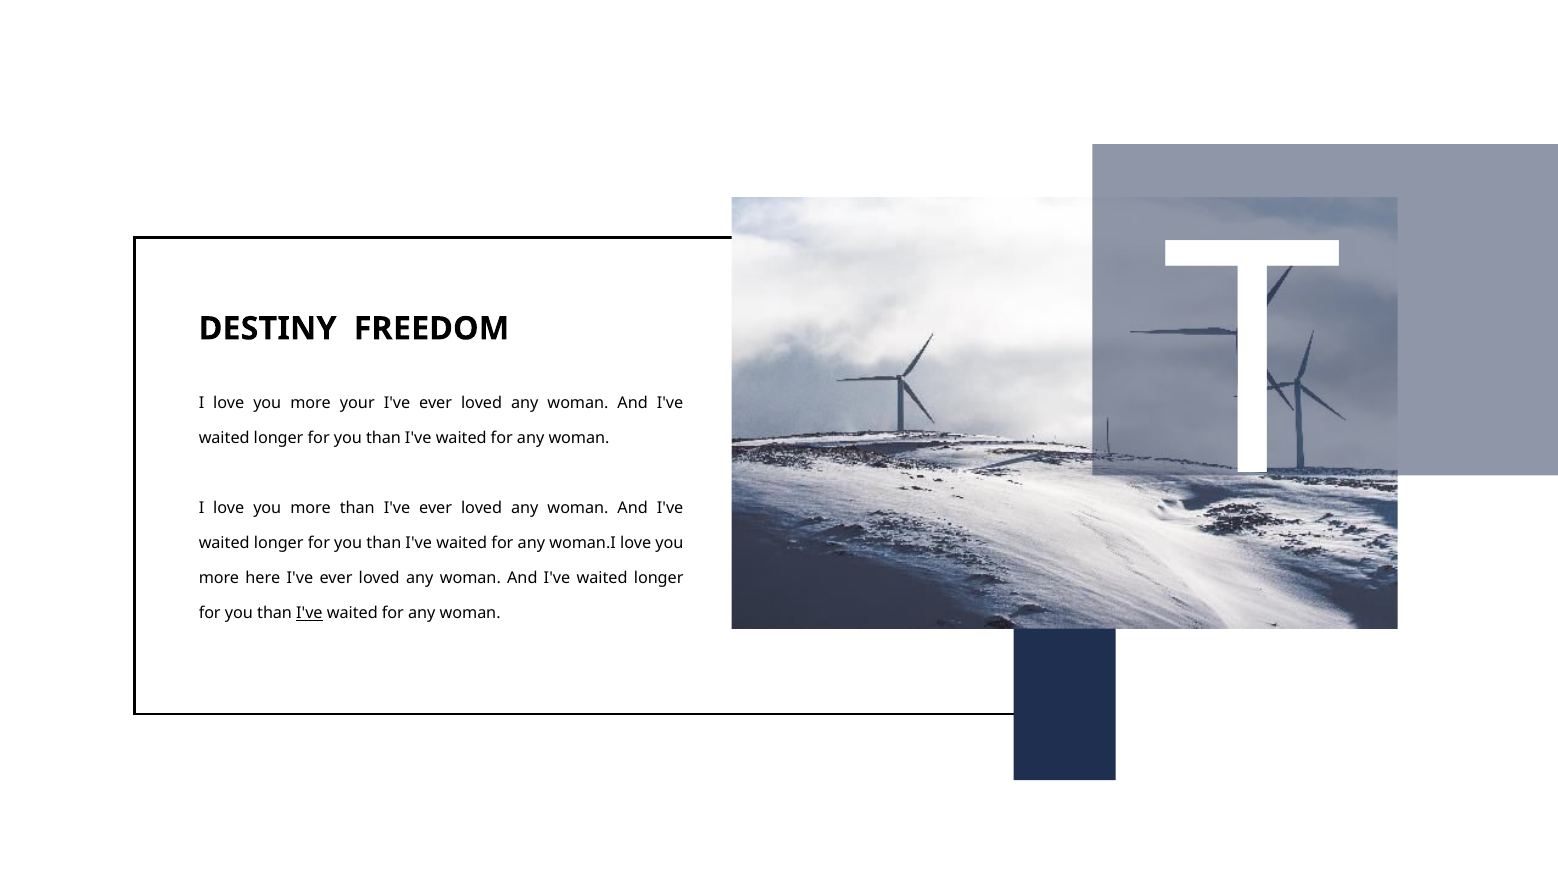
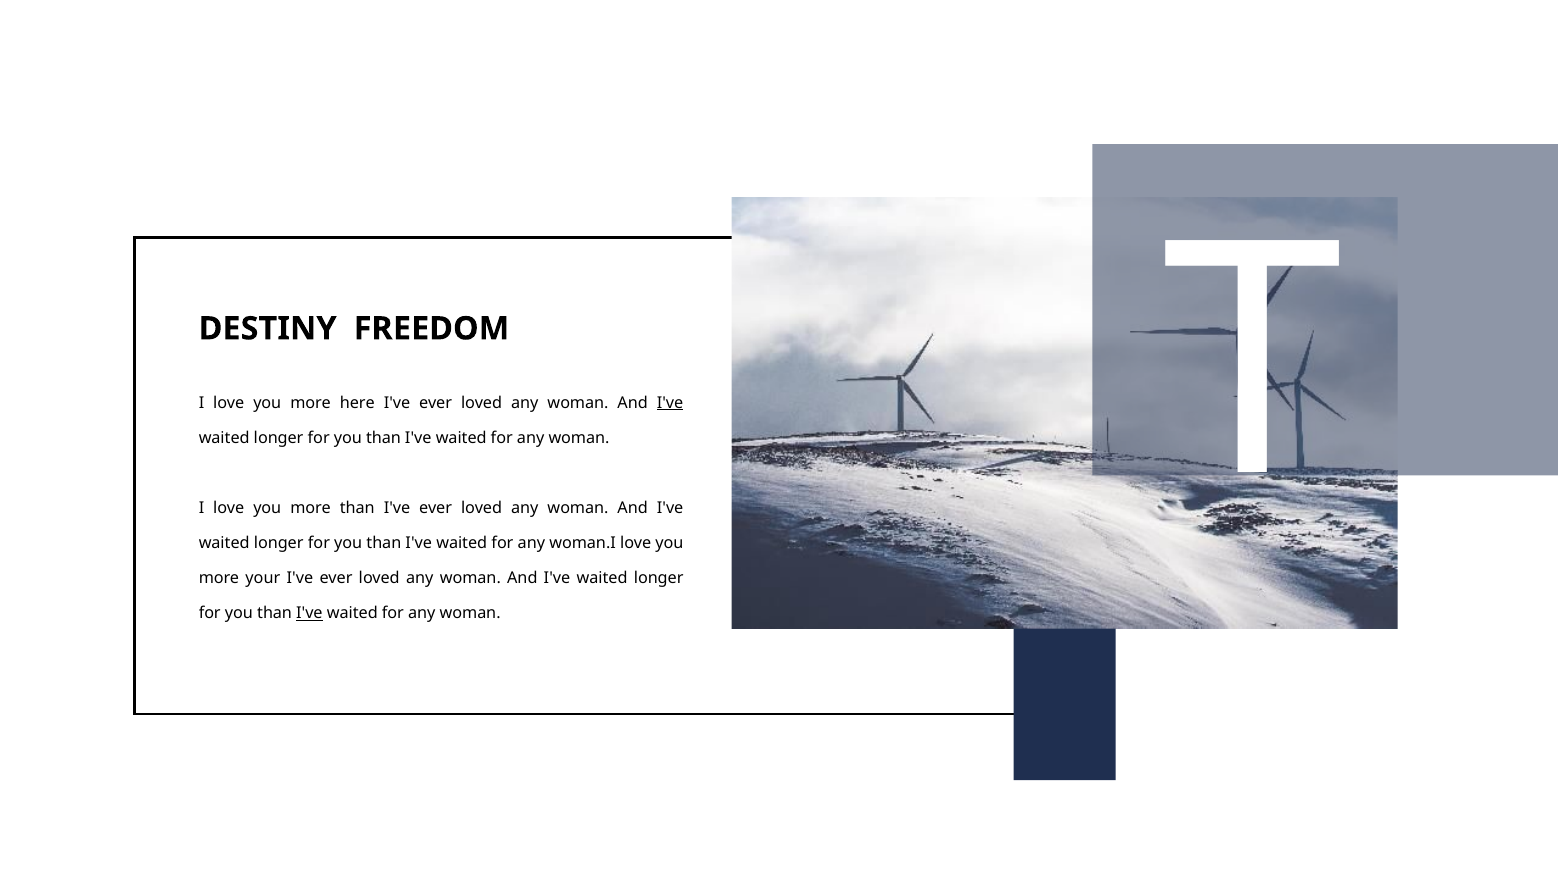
your: your -> here (357, 403)
I've underline: none -> present (670, 403)
here: here -> your (263, 578)
